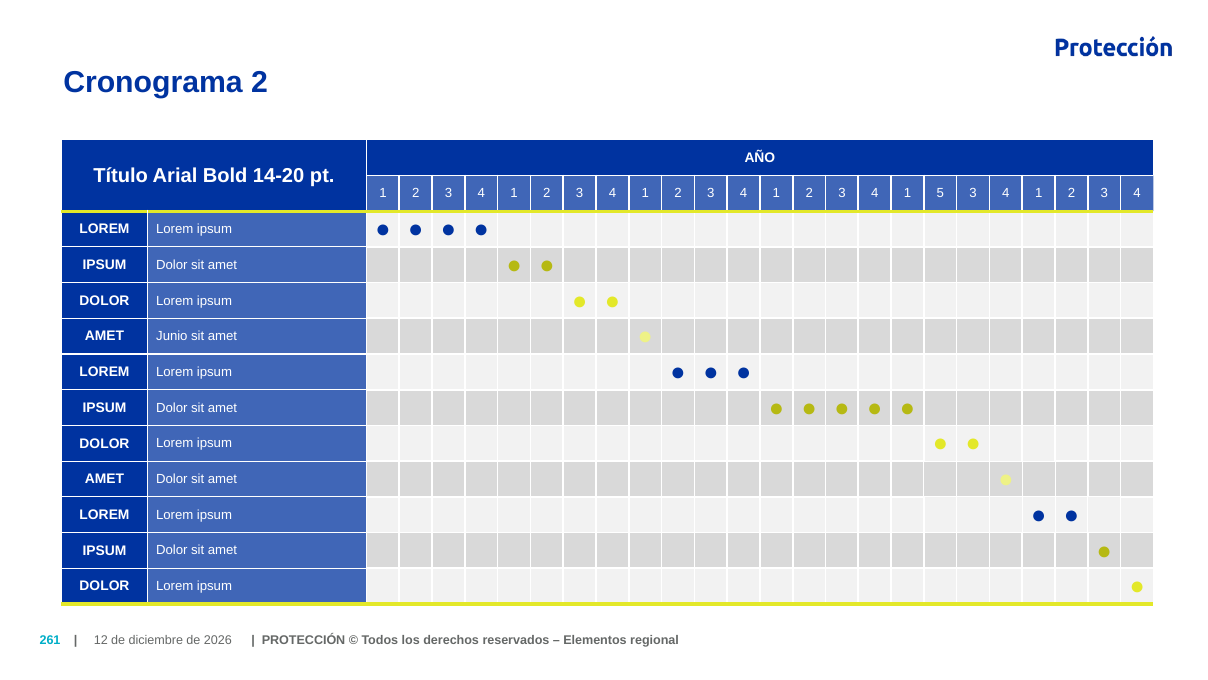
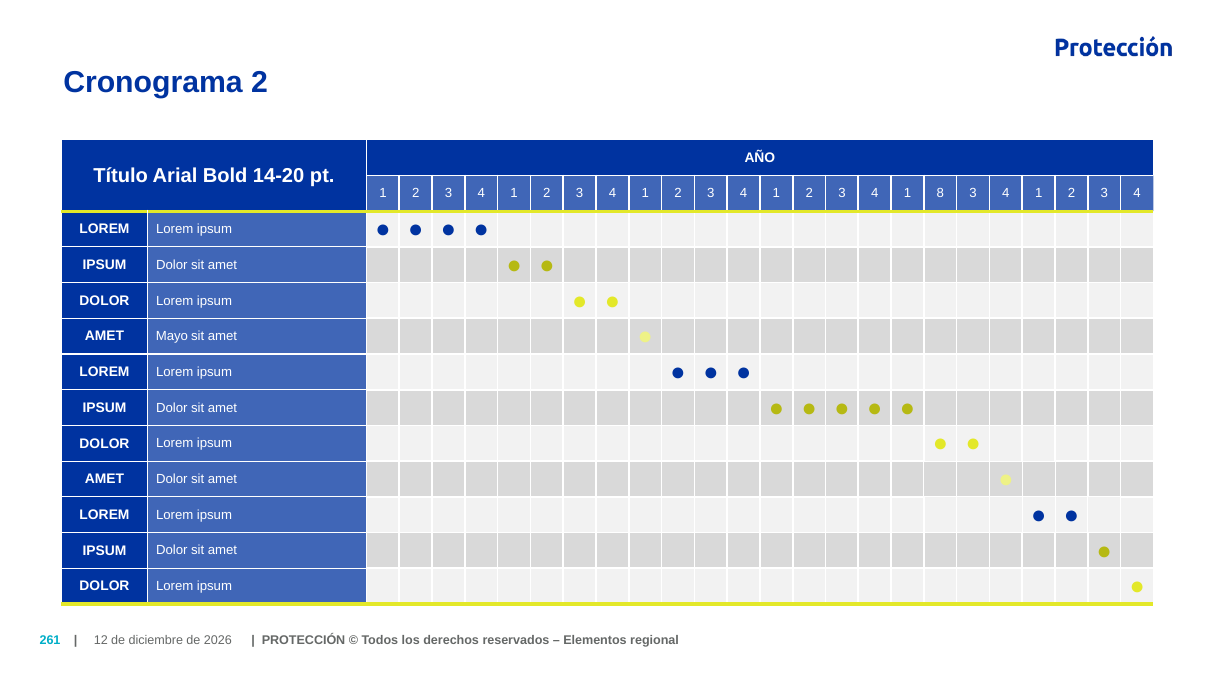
5: 5 -> 8 (940, 193)
Junio: Junio -> Mayo (172, 336)
